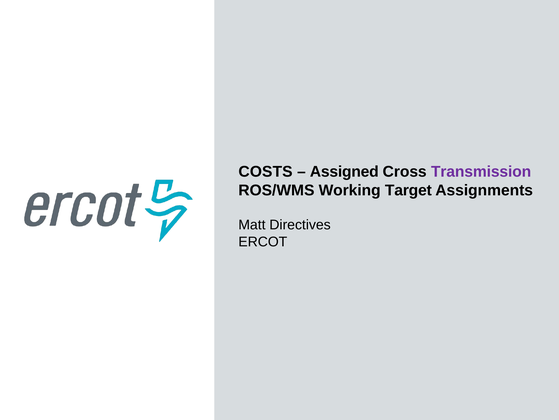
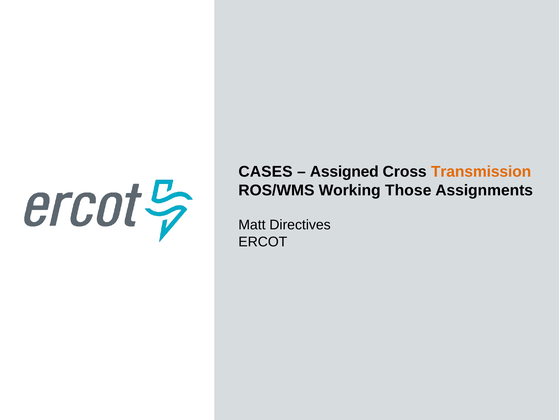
COSTS: COSTS -> CASES (266, 172)
Transmission colour: purple -> orange (481, 172)
Target: Target -> Those (408, 190)
